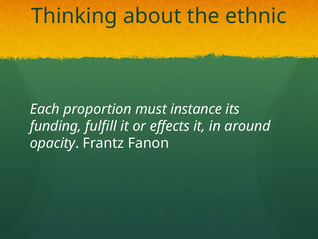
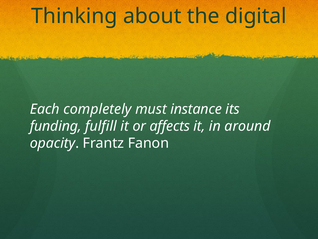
ethnic: ethnic -> digital (256, 16)
proportion: proportion -> completely (97, 109)
effects: effects -> affects (170, 126)
